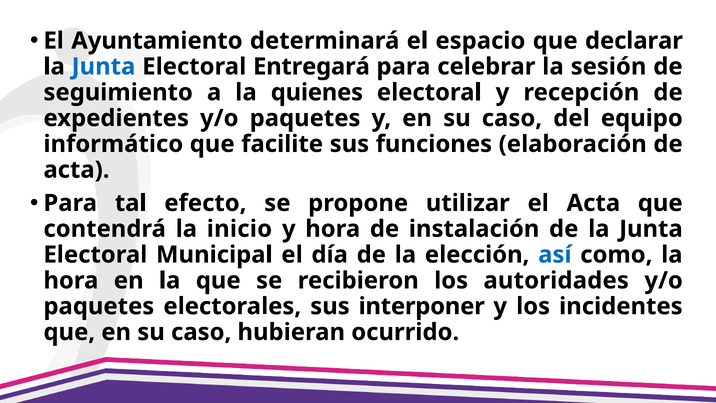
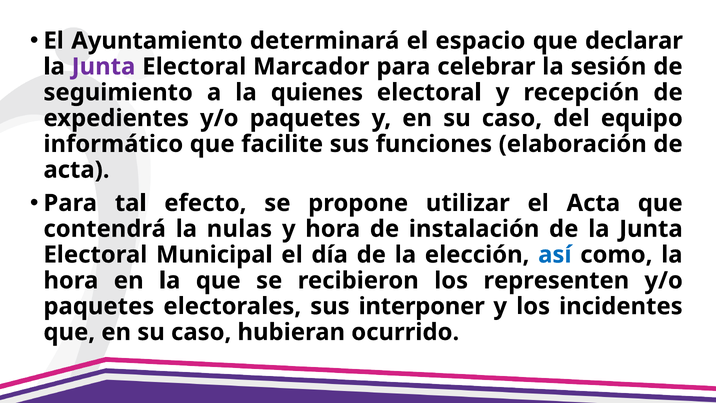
Junta colour: blue -> purple (104, 67)
Entregará: Entregará -> Marcador (311, 67)
inicio: inicio -> nulas (239, 229)
autoridades: autoridades -> representen (556, 280)
